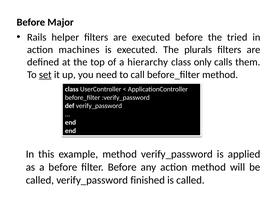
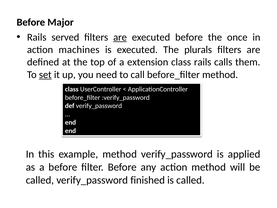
helper: helper -> served (65, 37)
are underline: none -> present (120, 37)
tried: tried -> once (237, 37)
hierarchy: hierarchy -> extension (148, 62)
class only: only -> rails (203, 62)
